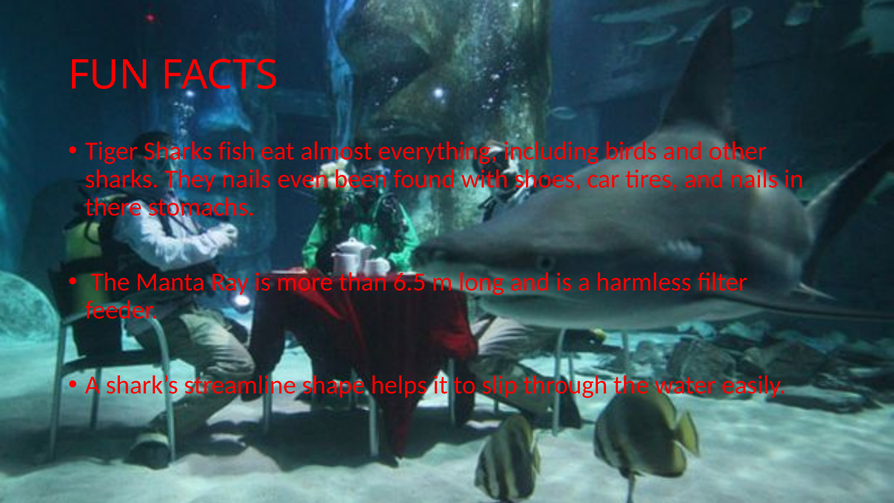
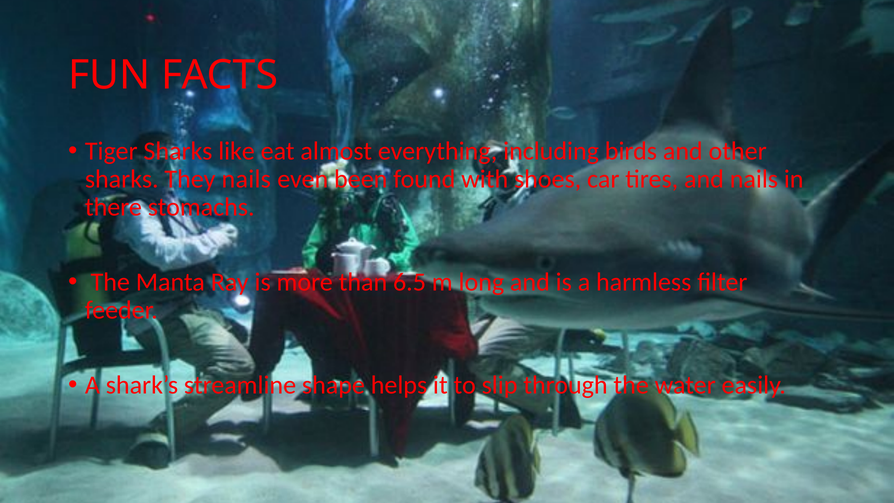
fish: fish -> like (237, 151)
